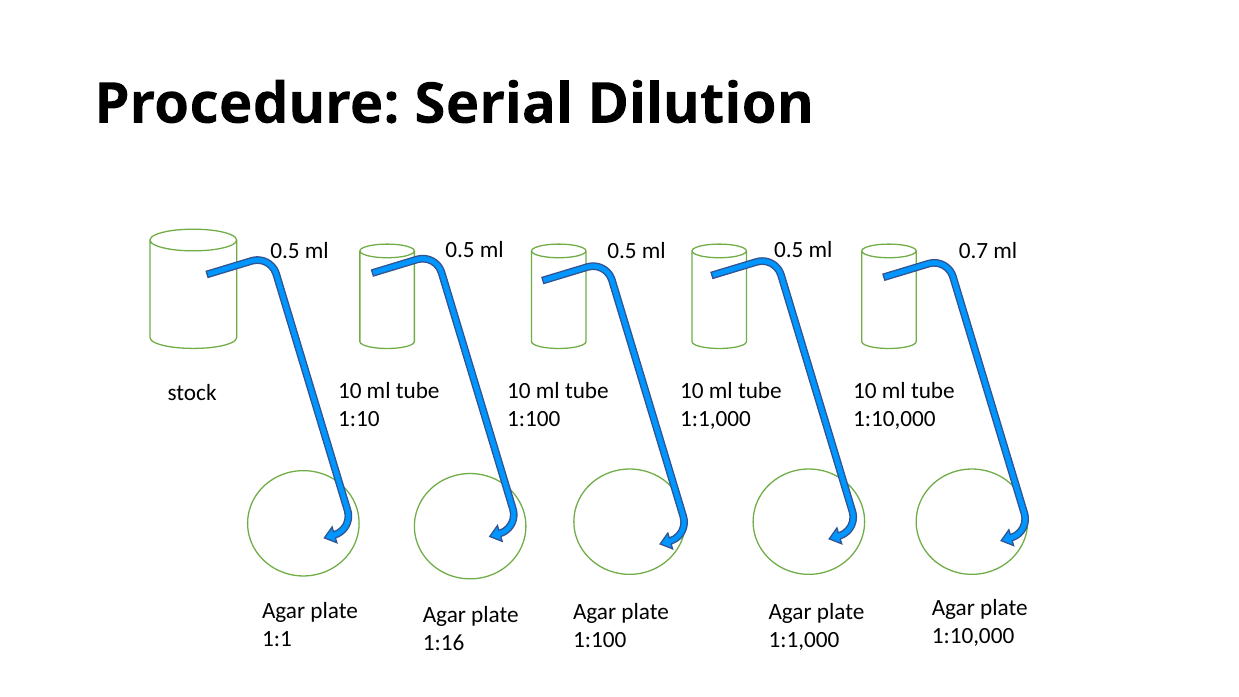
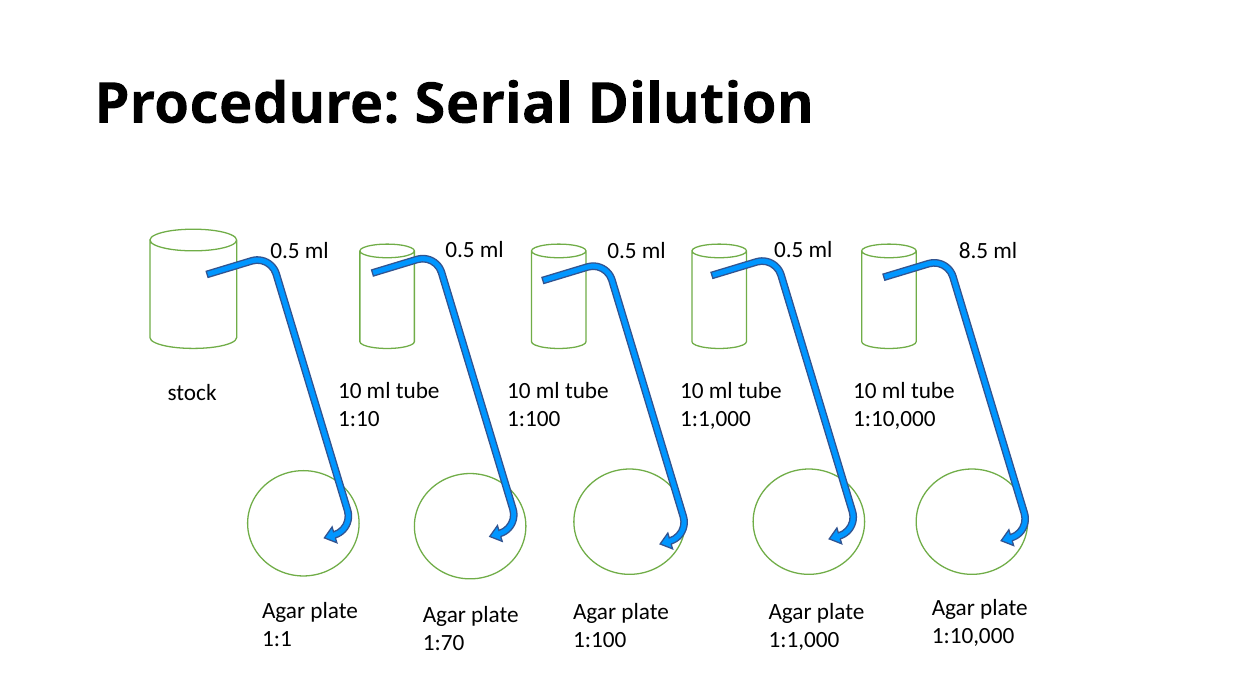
0.7: 0.7 -> 8.5 (973, 250)
1:16: 1:16 -> 1:70 (444, 642)
